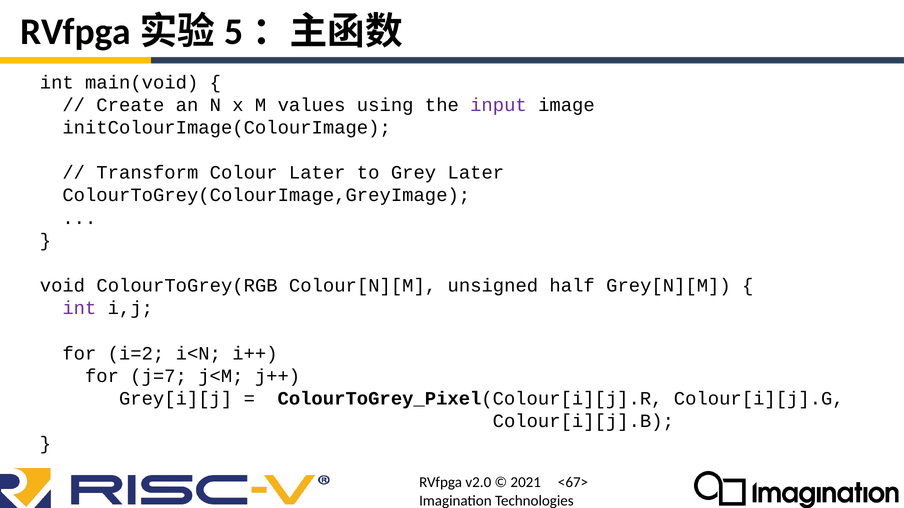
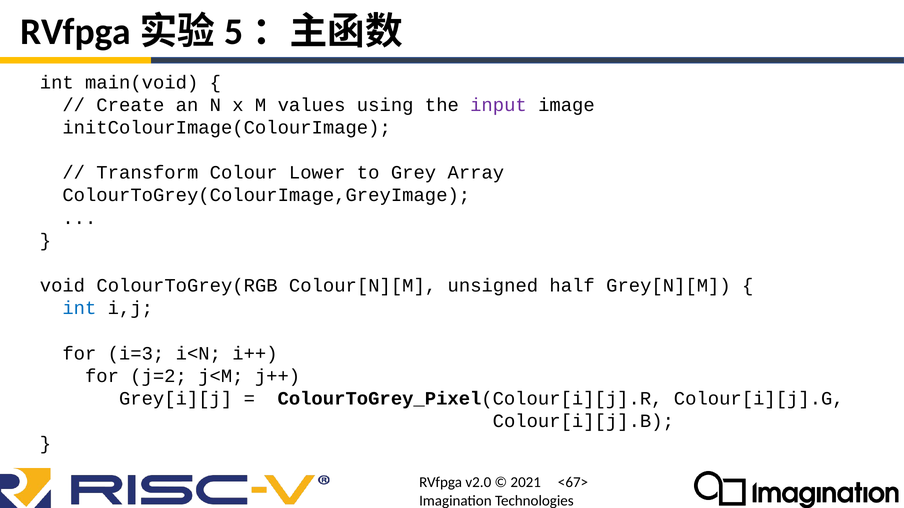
Colour Later: Later -> Lower (317, 173)
Grey Later: Later -> Array (476, 173)
int colour: purple -> blue (79, 308)
i=2: i=2 -> i=3 (136, 354)
j=7: j=7 -> j=2 (159, 376)
